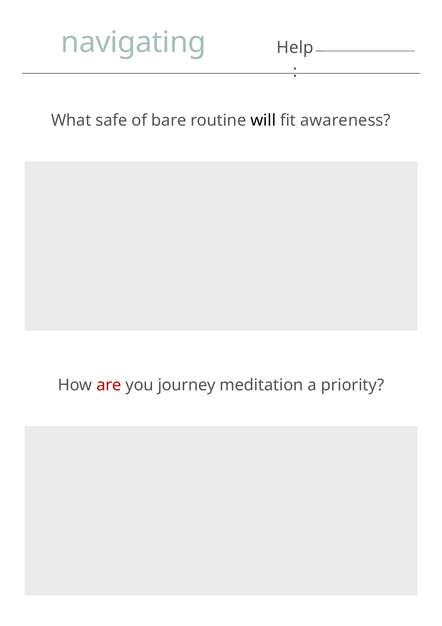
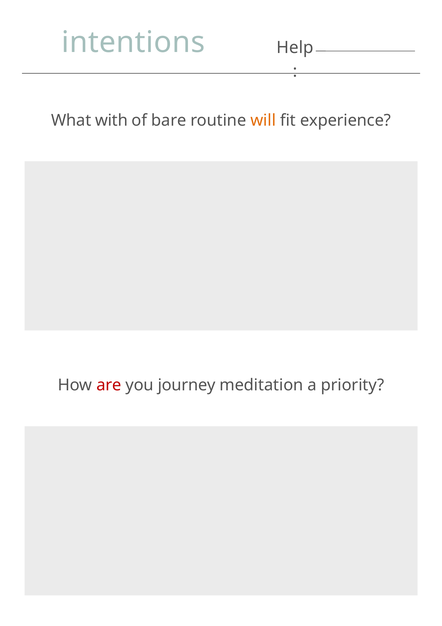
navigating: navigating -> intentions (133, 42)
safe: safe -> with (112, 120)
will colour: black -> orange (263, 120)
awareness: awareness -> experience (346, 120)
